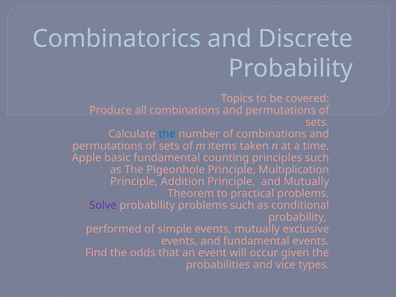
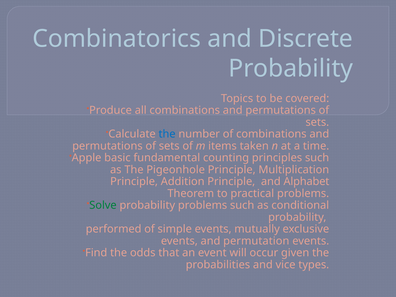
and Mutually: Mutually -> Alphabet (306, 182)
Solve colour: purple -> green (103, 205)
and fundamental: fundamental -> permutation (256, 241)
